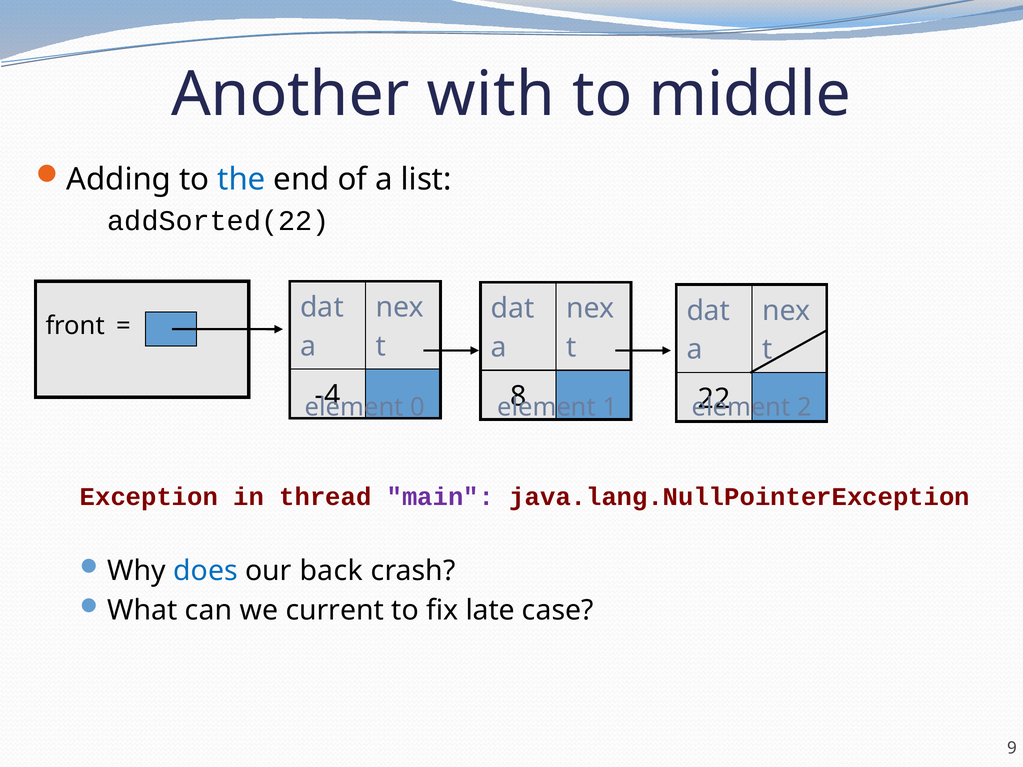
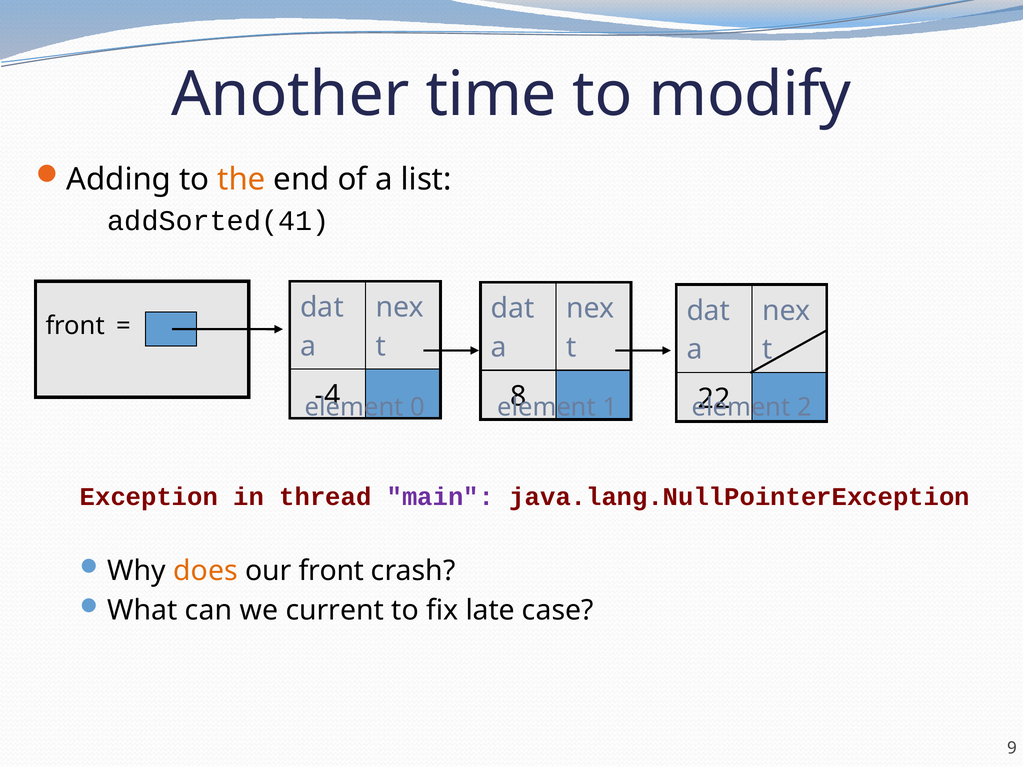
with: with -> time (491, 95)
middle: middle -> modify (750, 95)
the colour: blue -> orange (241, 180)
addSorted(22: addSorted(22 -> addSorted(41 (218, 221)
does colour: blue -> orange (206, 571)
our back: back -> front (331, 571)
